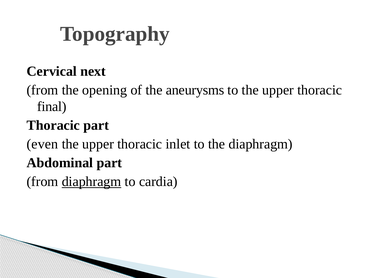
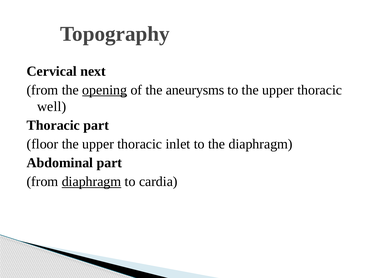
opening underline: none -> present (105, 90)
final: final -> well (52, 107)
even: even -> floor (42, 144)
